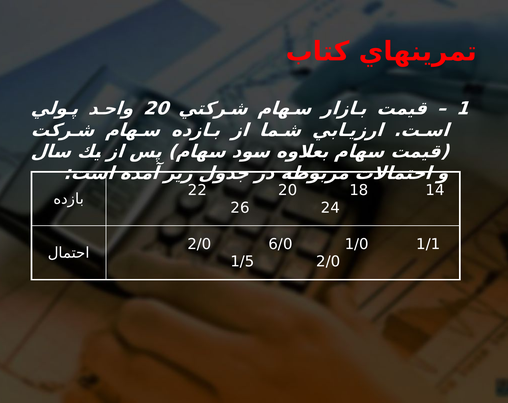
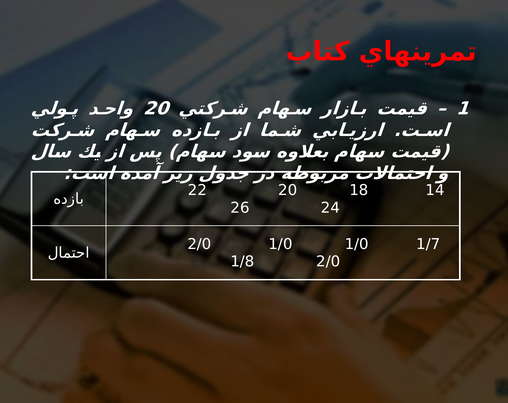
6/0: 6/0 -> 1/0 (280, 244)
1/1: 1/1 -> 1/7 (428, 244)
1/5: 1/5 -> 1/8 (242, 262)
